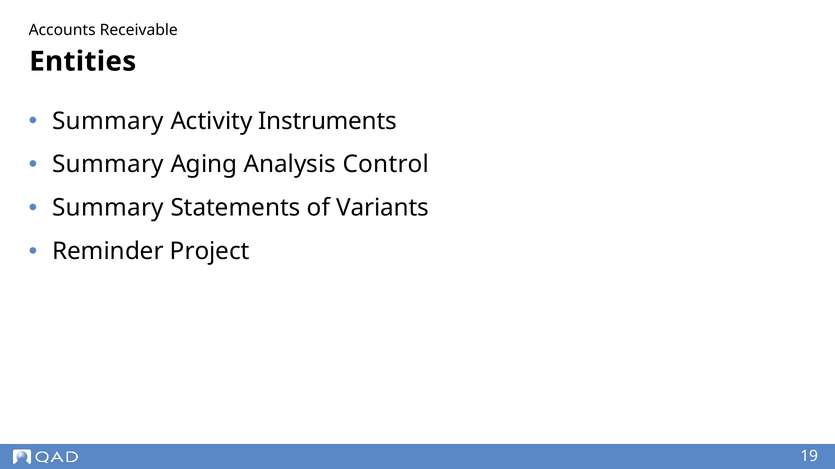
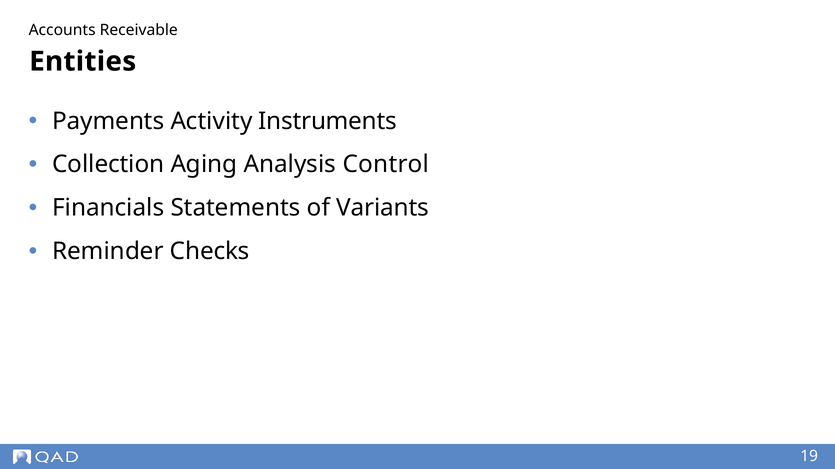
Summary: Summary -> Payments (108, 121)
Summary: Summary -> Collection (108, 165)
Summary: Summary -> Financials (108, 208)
Project: Project -> Checks (210, 251)
